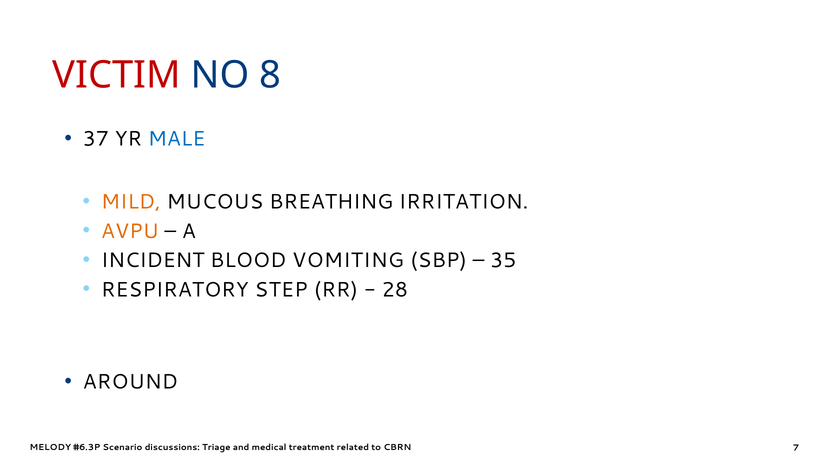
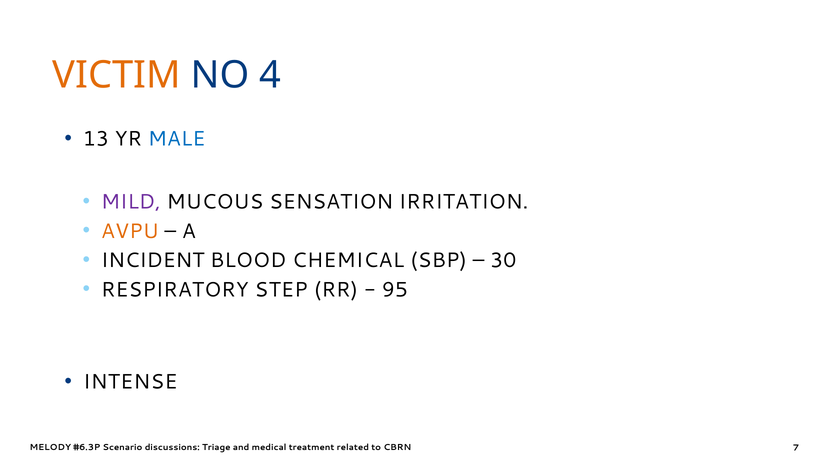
VICTIM colour: red -> orange (116, 75)
8: 8 -> 4 (270, 75)
37: 37 -> 13 (96, 139)
MILD colour: orange -> purple (131, 202)
BREATHING: BREATHING -> SENSATION (331, 202)
VOMITING: VOMITING -> CHEMICAL (348, 260)
35: 35 -> 30 (503, 260)
28: 28 -> 95 (395, 289)
AROUND: AROUND -> INTENSE (130, 381)
